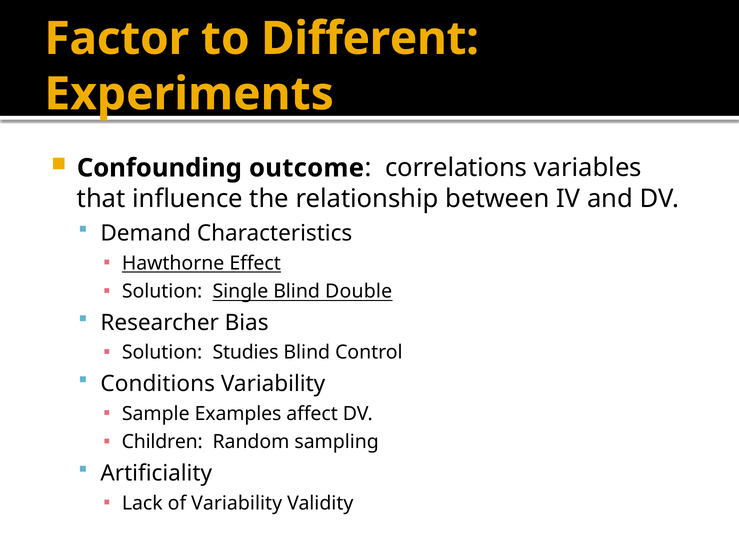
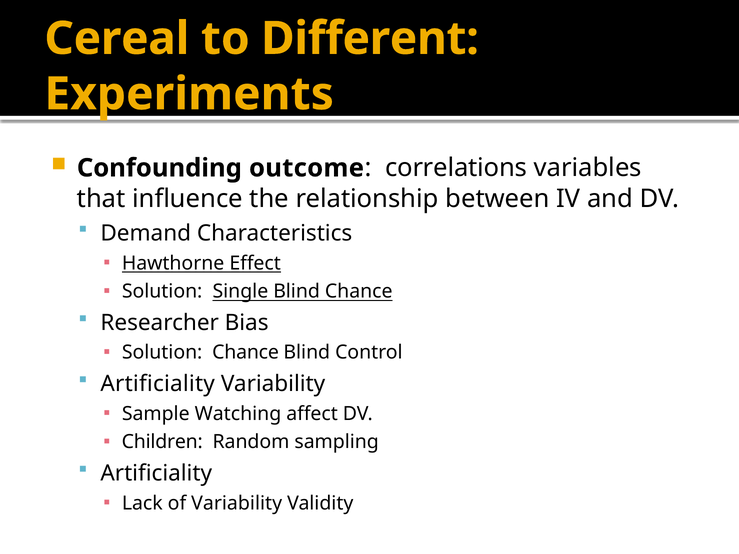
Factor: Factor -> Cereal (117, 39)
Blind Double: Double -> Chance (359, 292)
Solution Studies: Studies -> Chance (246, 353)
Conditions: Conditions -> Artificiality (158, 384)
Examples: Examples -> Watching (238, 414)
